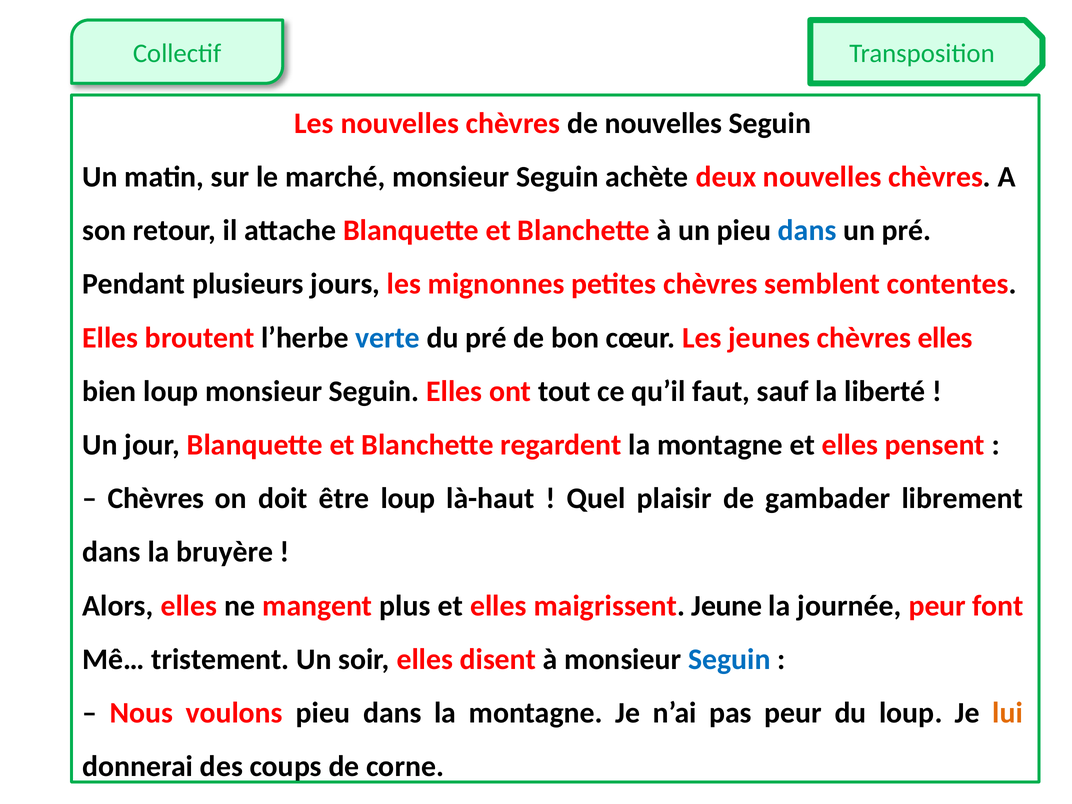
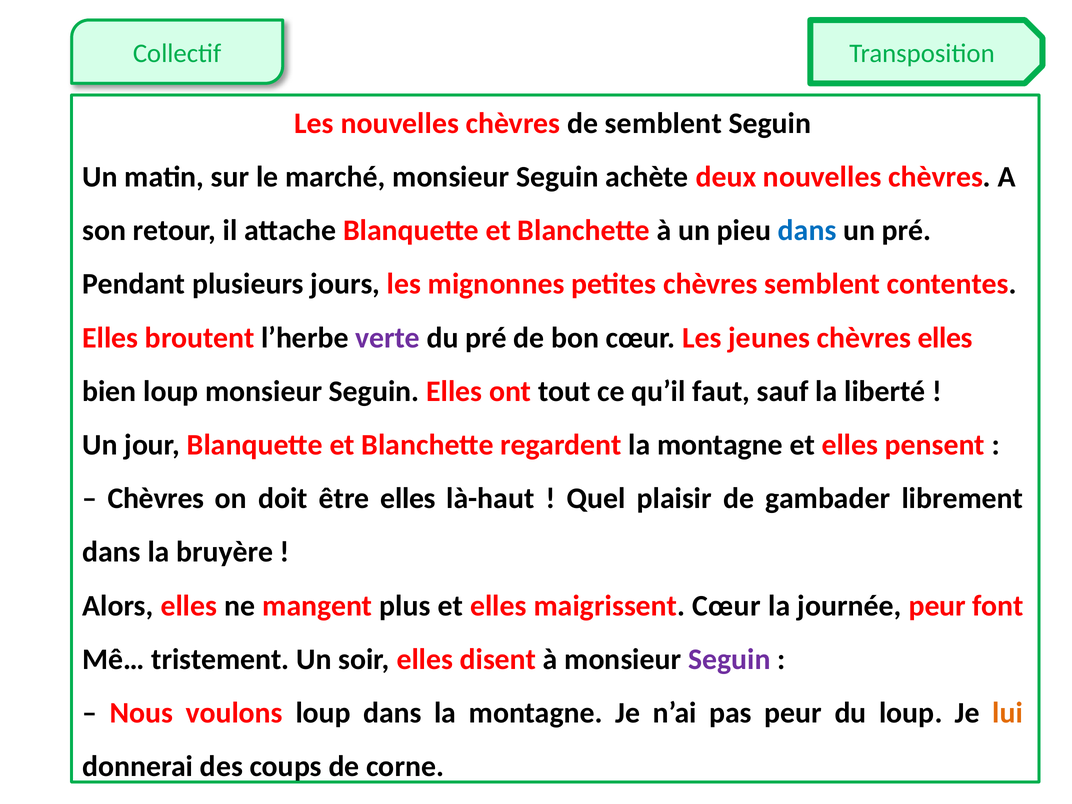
de nouvelles: nouvelles -> semblent (663, 123)
verte colour: blue -> purple (388, 338)
être loup: loup -> elles (408, 499)
maigrissent Jeune: Jeune -> Cœur (726, 606)
Seguin colour: blue -> purple (729, 659)
voulons pieu: pieu -> loup (323, 713)
